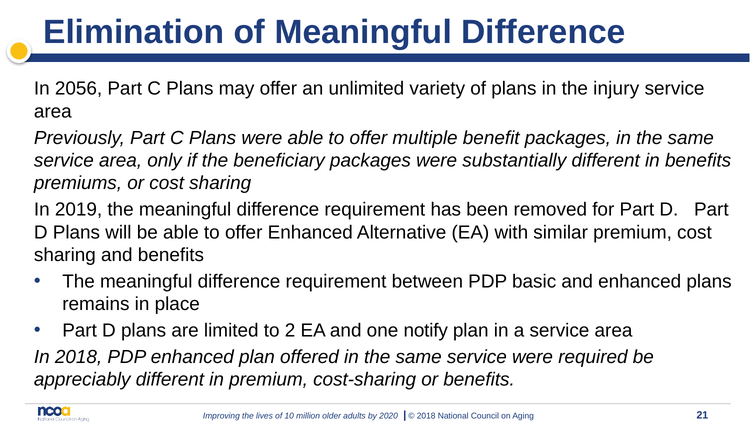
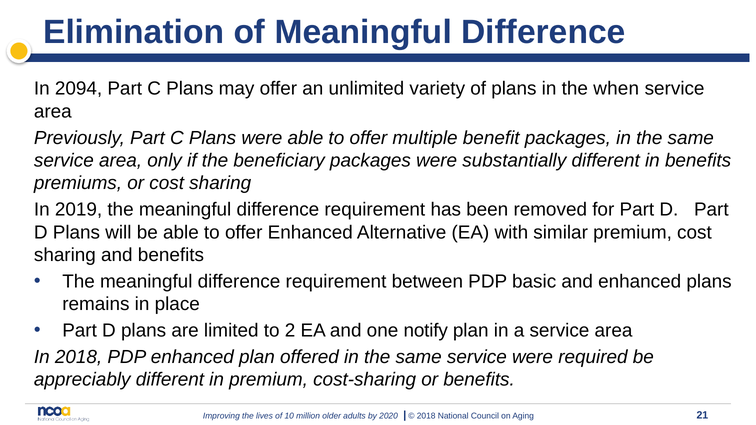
2056: 2056 -> 2094 (79, 89)
injury: injury -> when (616, 89)
